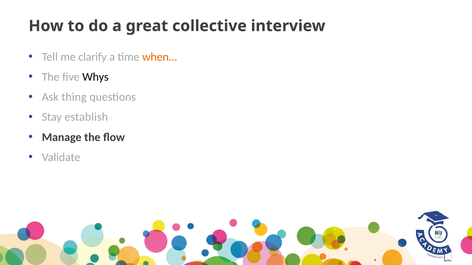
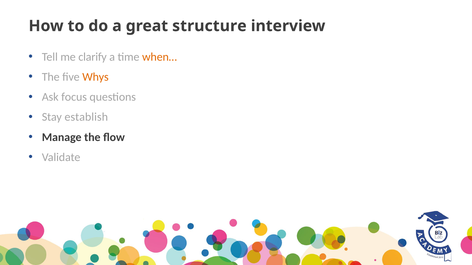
collective: collective -> structure (209, 26)
Whys colour: black -> orange (95, 77)
thing: thing -> focus (74, 97)
